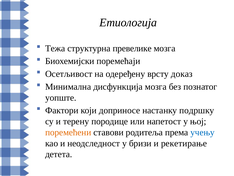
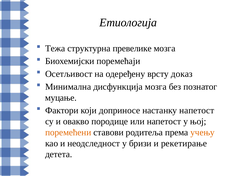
уопште: уопште -> муцање (61, 97)
настанку подршку: подршку -> напетост (197, 110)
терену: терену -> овакво (76, 121)
учењу colour: blue -> orange (203, 132)
